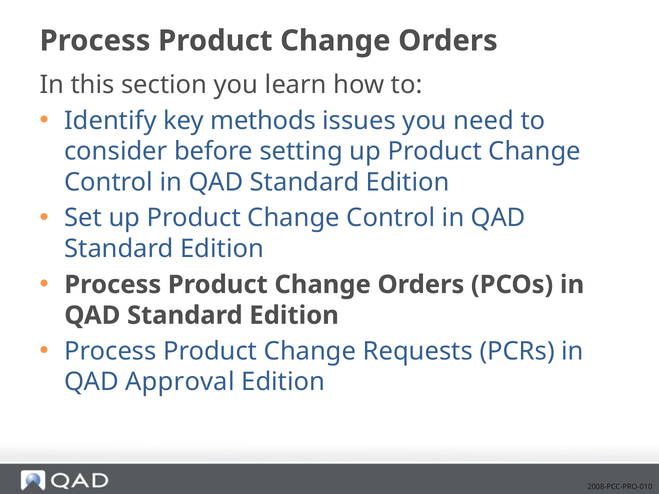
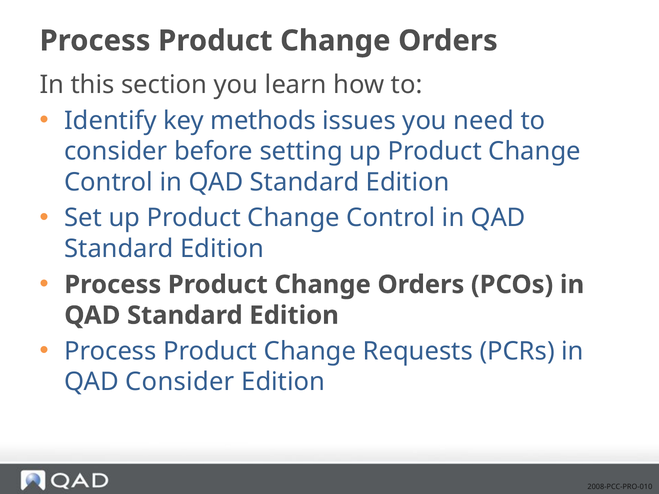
QAD Approval: Approval -> Consider (180, 382)
